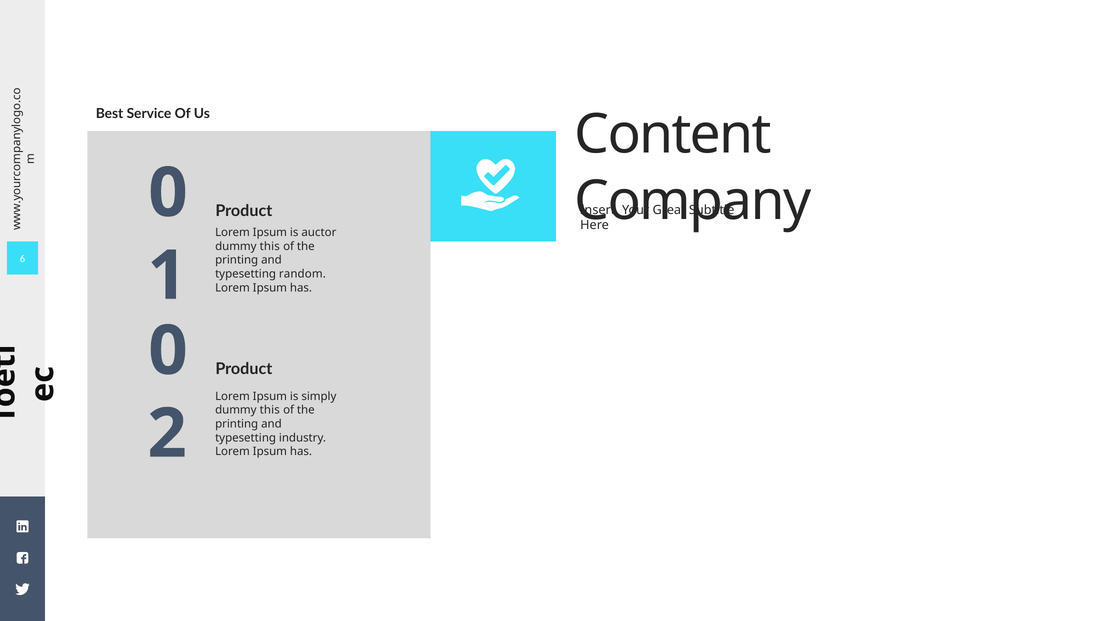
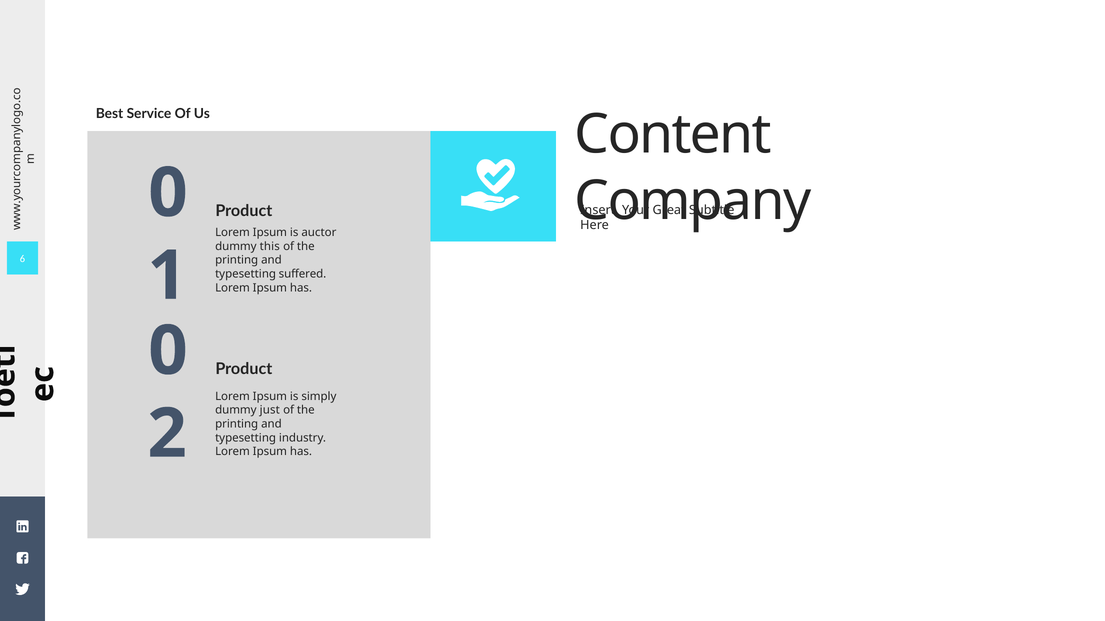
random: random -> suffered (303, 274)
this: this -> just (270, 410)
